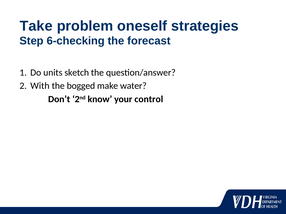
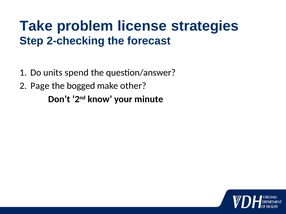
oneself: oneself -> license (142, 26)
6-checking: 6-checking -> 2-checking (76, 41)
sketch: sketch -> spend (77, 73)
With: With -> Page (40, 86)
water: water -> other (133, 86)
control: control -> minute (149, 99)
